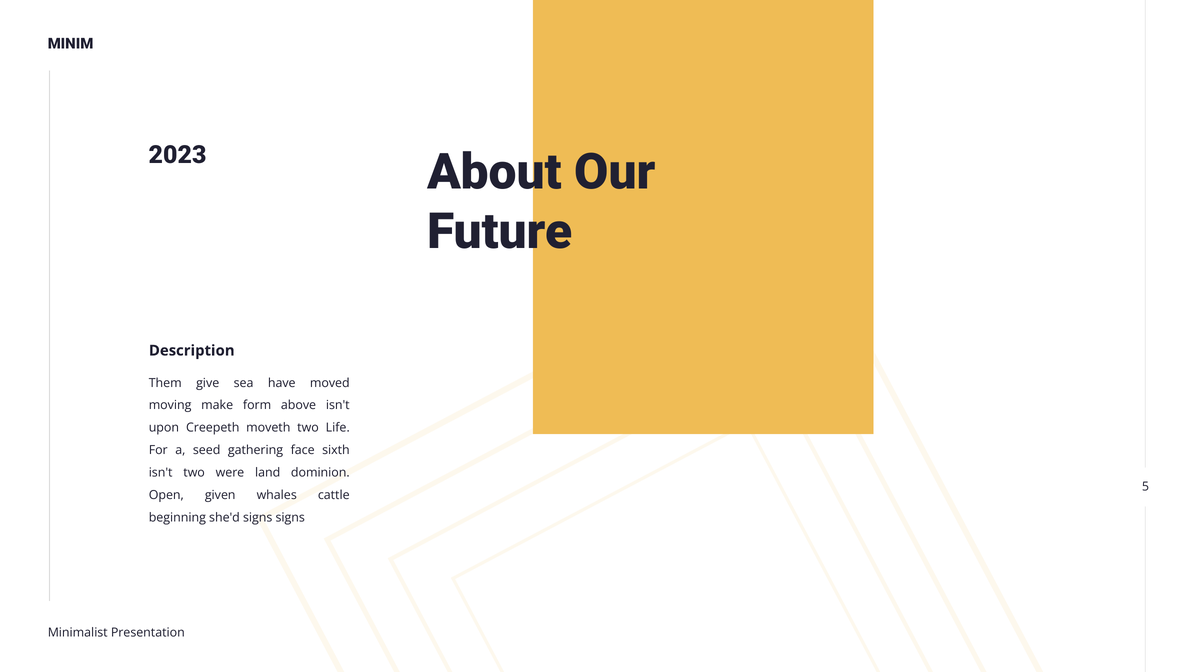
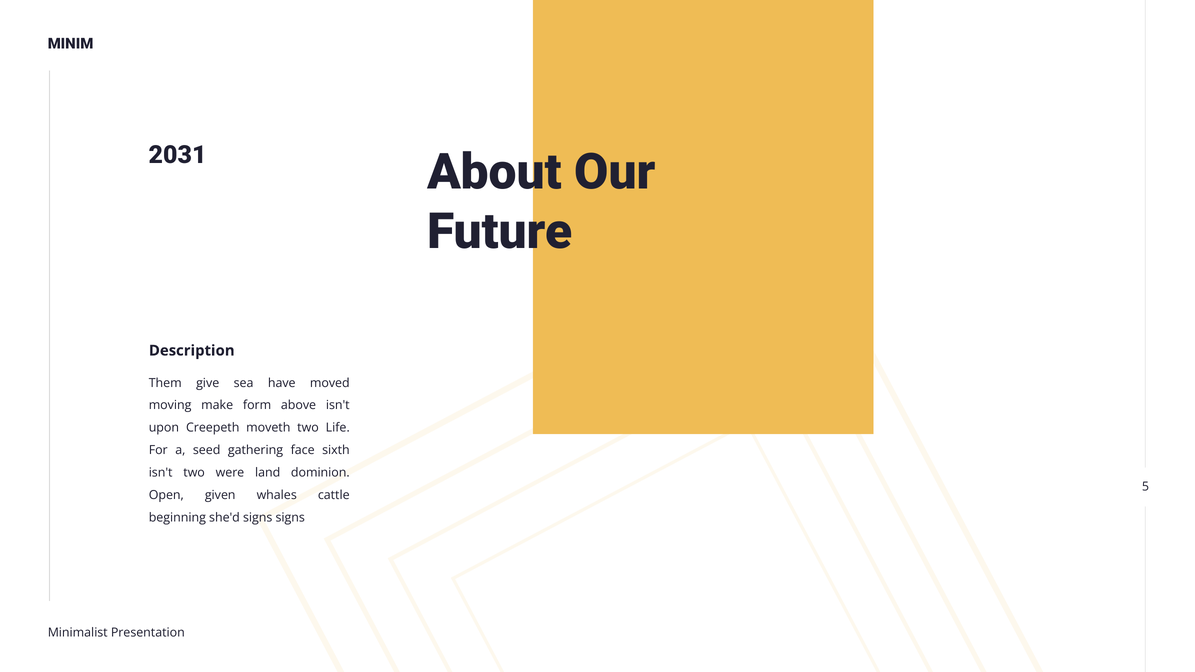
2023: 2023 -> 2031 (178, 155)
